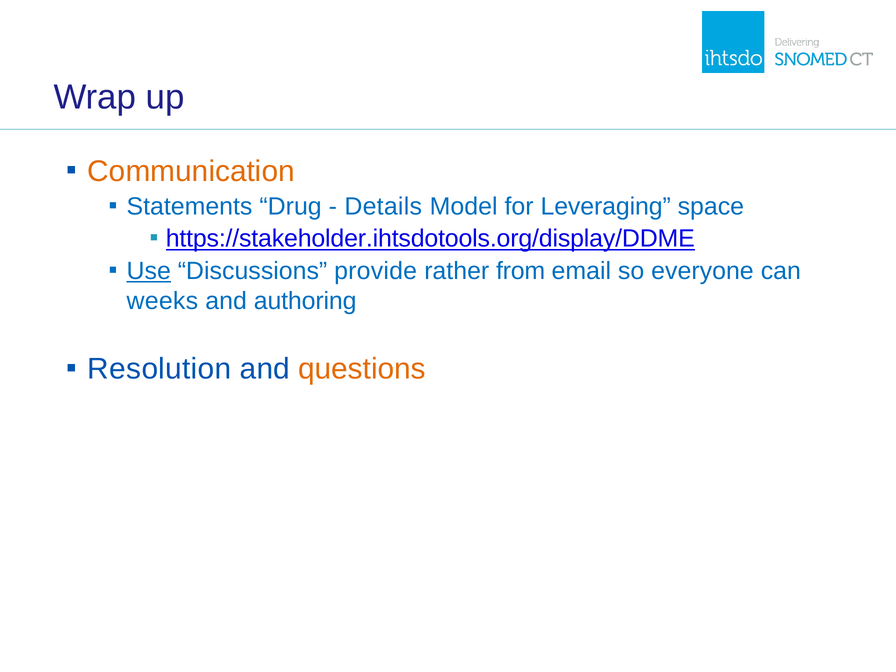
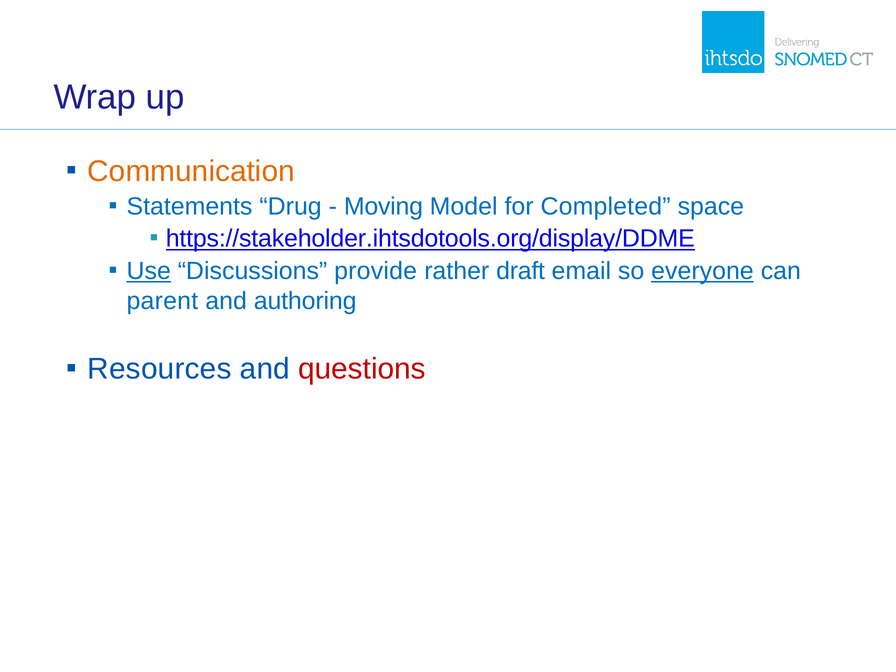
Details: Details -> Moving (383, 206)
Leveraging: Leveraging -> Completed (606, 206)
from: from -> draft (521, 271)
everyone underline: none -> present (702, 271)
weeks: weeks -> parent (162, 301)
Resolution: Resolution -> Resources (159, 369)
questions colour: orange -> red (362, 369)
